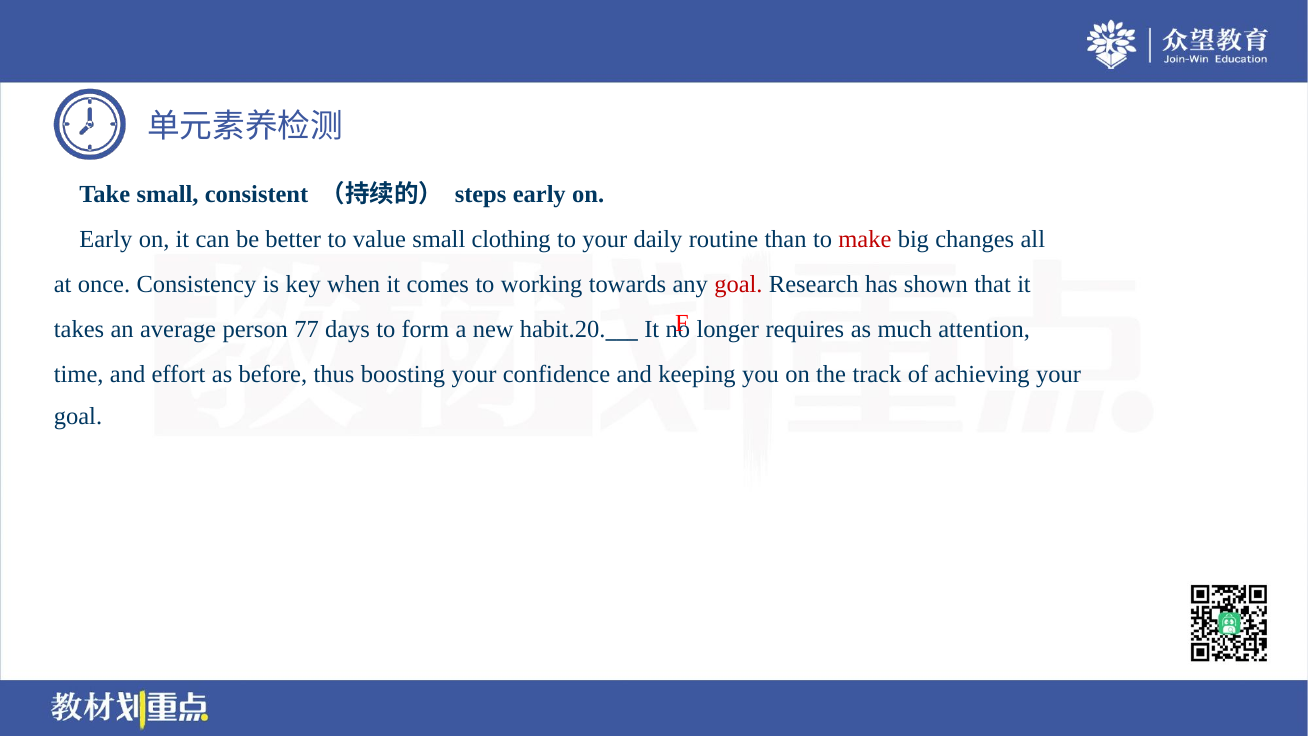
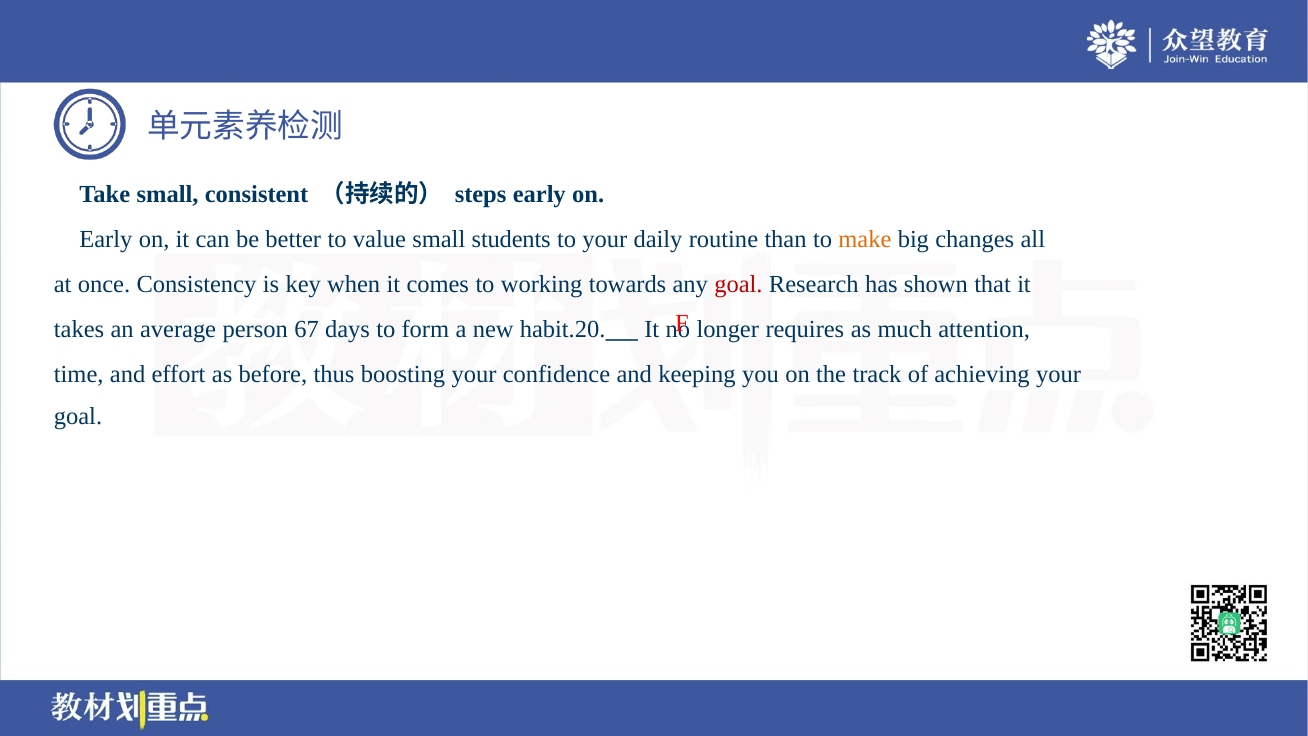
clothing: clothing -> students (511, 239)
make colour: red -> orange (865, 239)
77: 77 -> 67 (307, 329)
